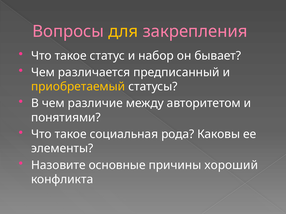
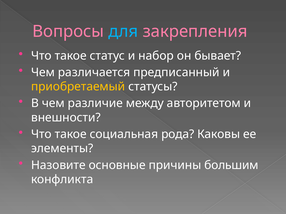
для colour: yellow -> light blue (123, 31)
понятиями: понятиями -> внешности (66, 118)
хороший: хороший -> большим (231, 165)
